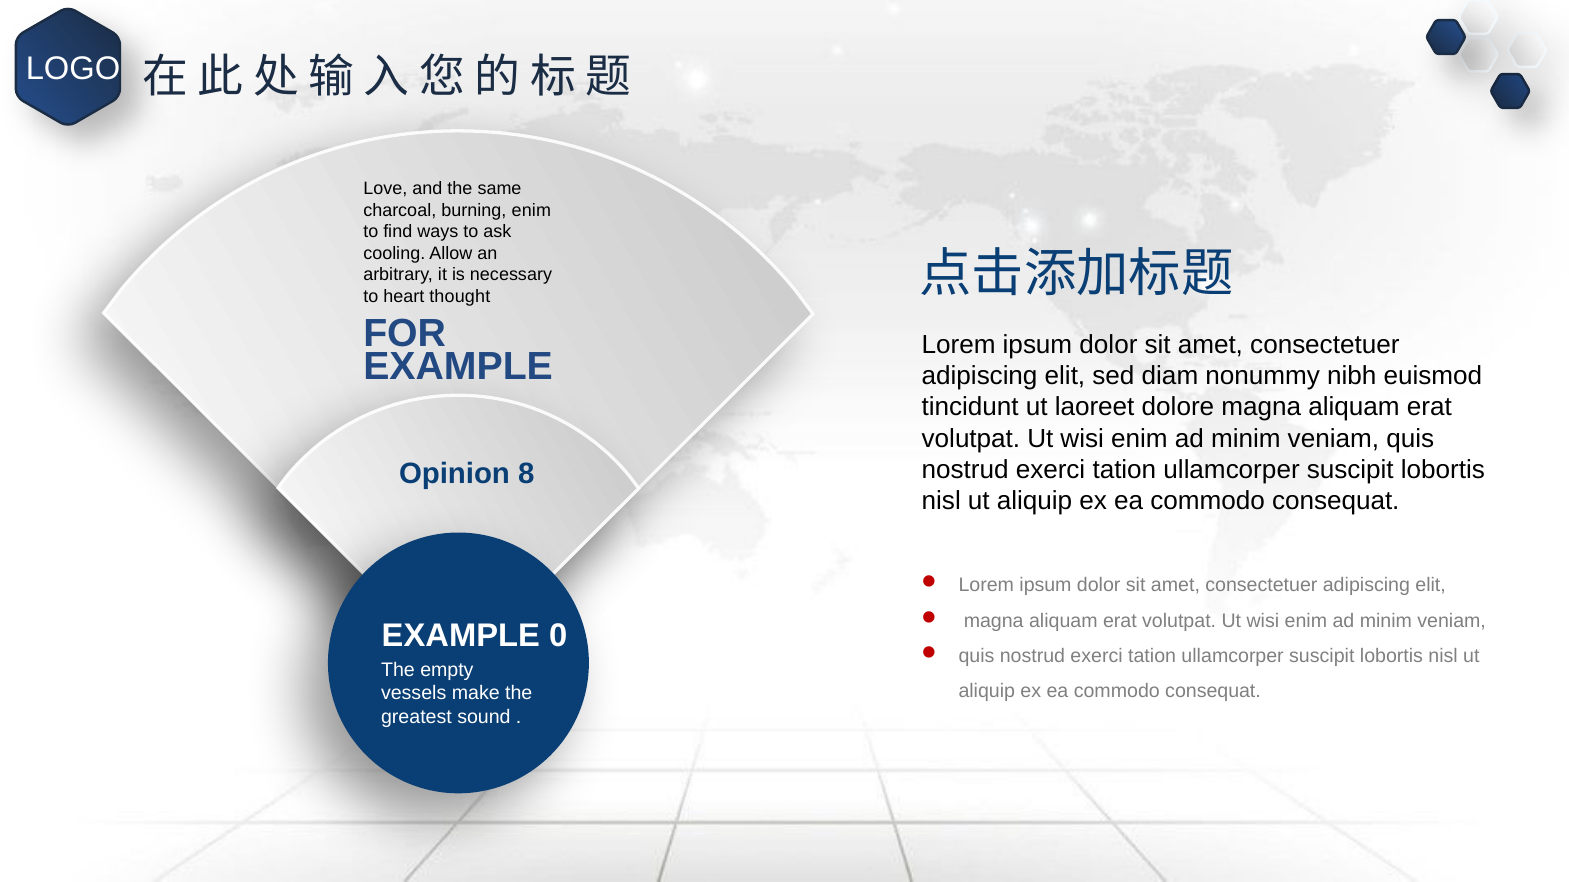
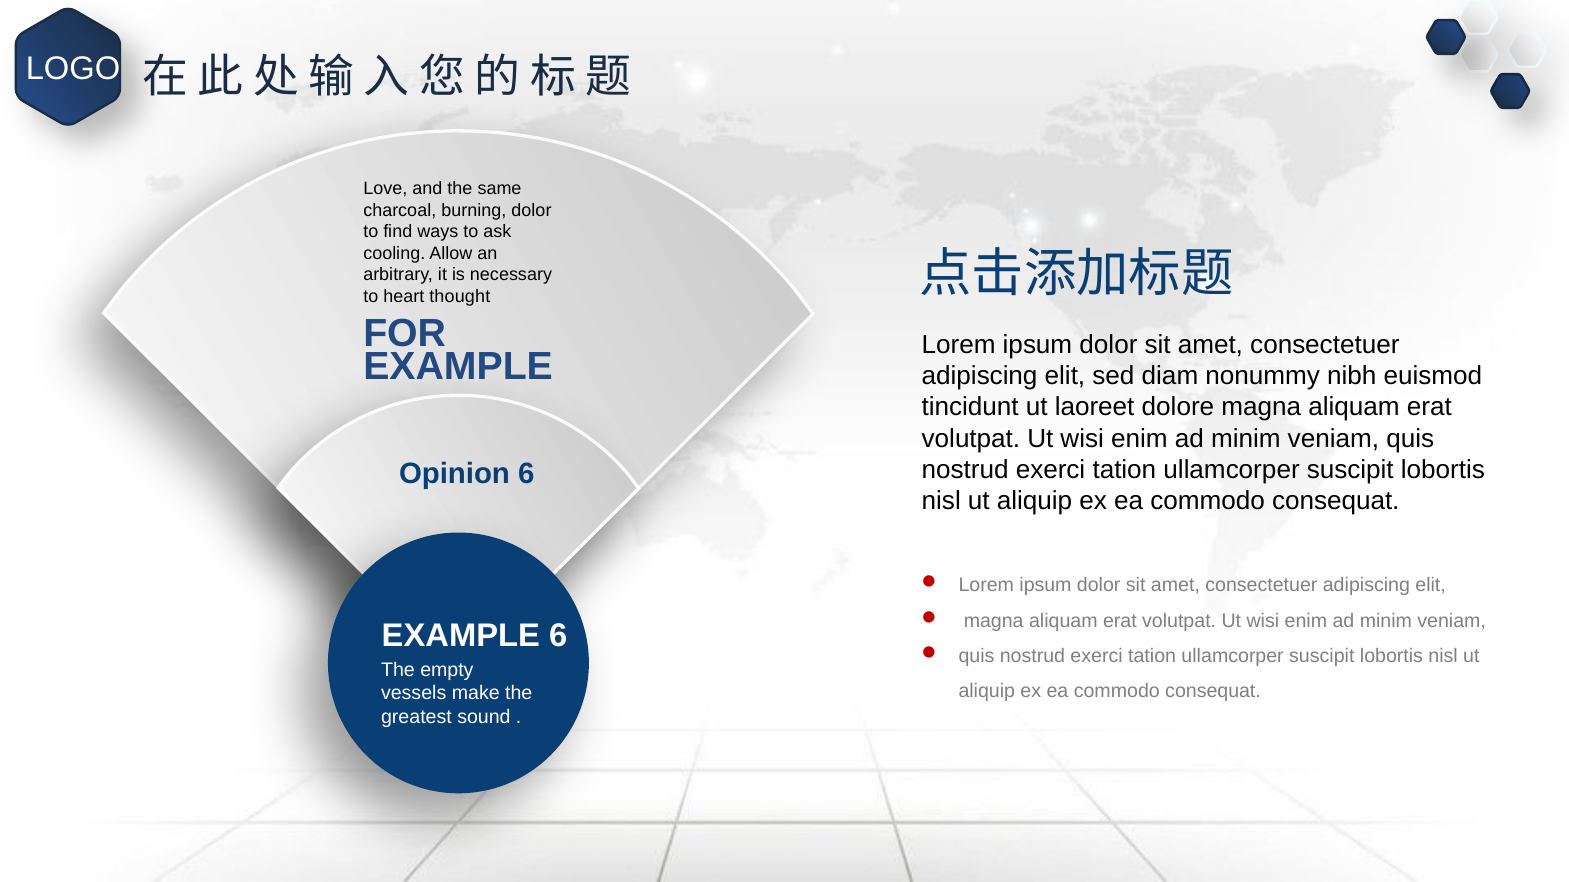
burning enim: enim -> dolor (531, 210)
Opinion 8: 8 -> 6 (526, 474)
EXAMPLE 0: 0 -> 6 (558, 636)
